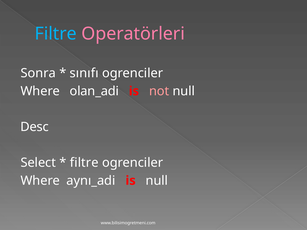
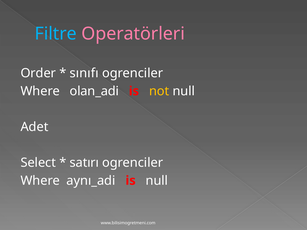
Sonra: Sonra -> Order (38, 73)
not colour: pink -> yellow (159, 91)
Desc: Desc -> Adet (35, 127)
filtre: filtre -> satırı (84, 163)
